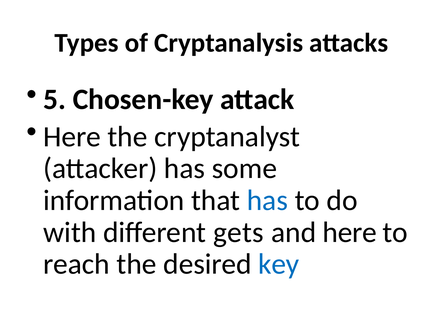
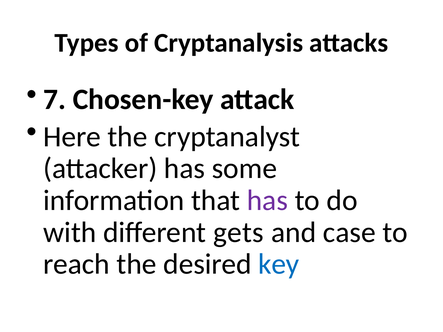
5: 5 -> 7 (55, 100)
has colour: blue -> purple (267, 201)
and here: here -> case (349, 232)
